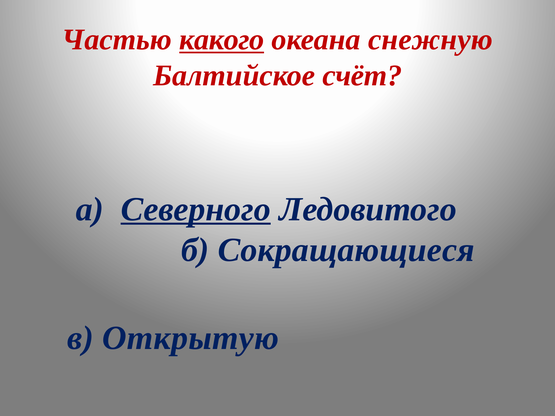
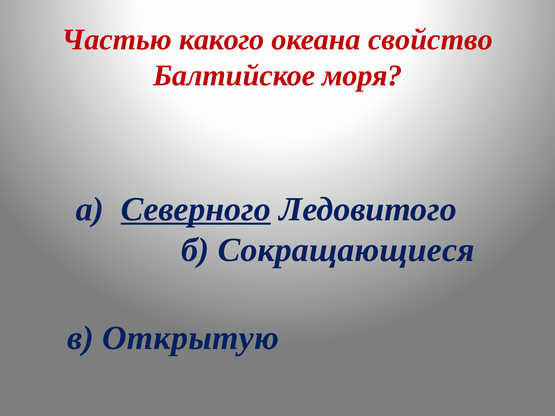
какого underline: present -> none (222, 40)
снежную: снежную -> свойство (430, 40)
счёт: счёт -> моря (362, 76)
